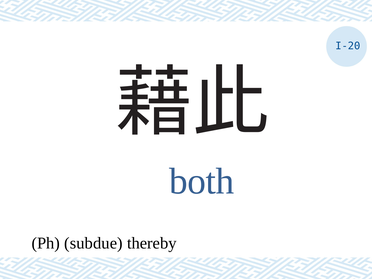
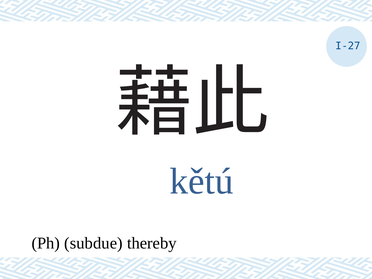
I-20: I-20 -> I-27 (348, 46)
both: both -> kětú (201, 181)
